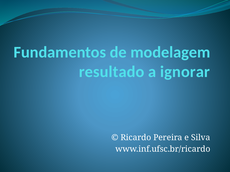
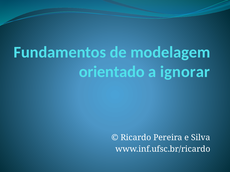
resultado: resultado -> orientado (112, 72)
